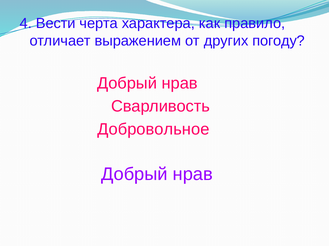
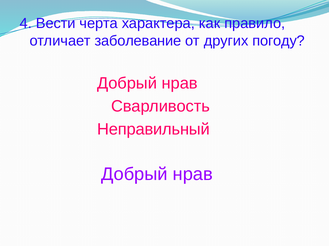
выражением: выражением -> заболевание (138, 41)
Добровольное: Добровольное -> Неправильный (154, 130)
